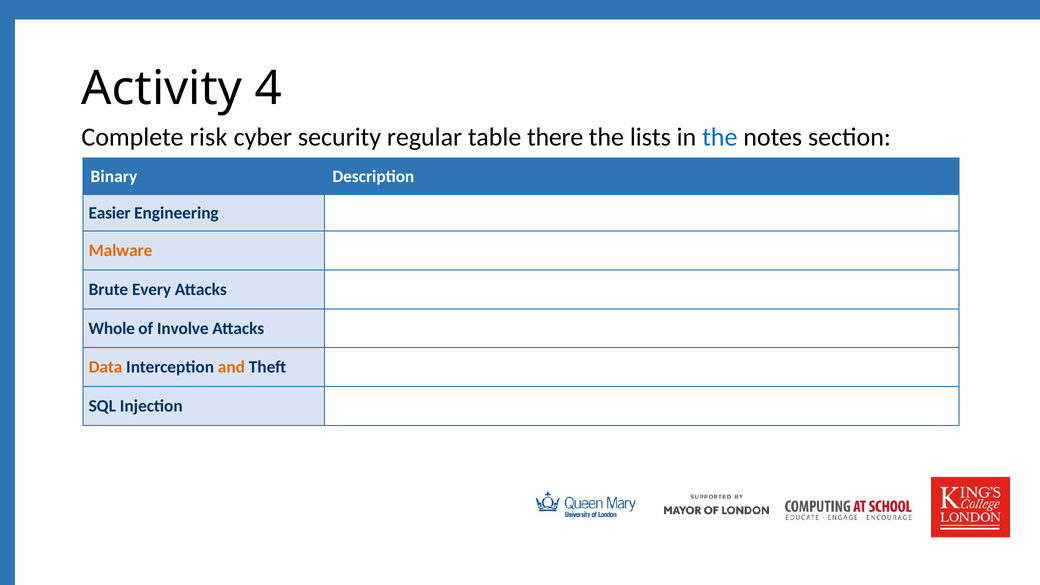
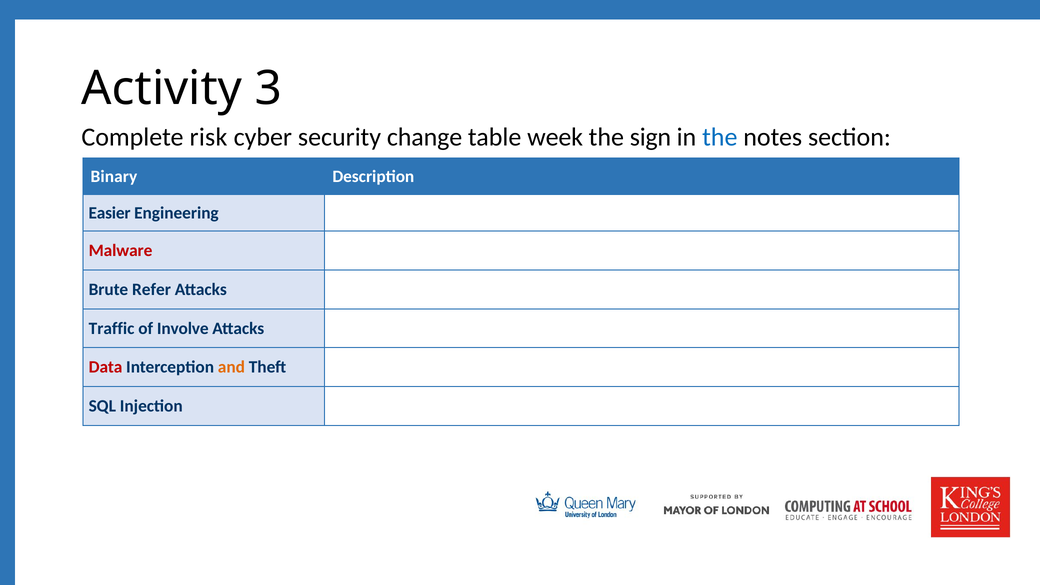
4: 4 -> 3 (268, 88)
regular: regular -> change (425, 137)
there: there -> week (555, 137)
lists: lists -> sign (650, 137)
Malware colour: orange -> red (121, 251)
Every: Every -> Refer (151, 290)
Whole: Whole -> Traffic (112, 328)
Data colour: orange -> red (106, 367)
